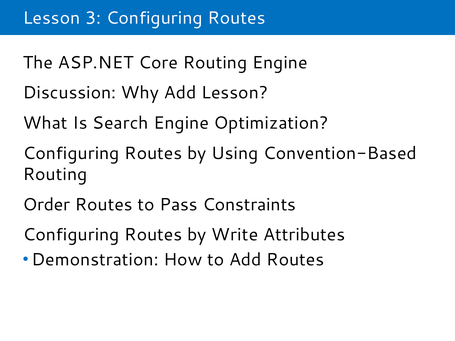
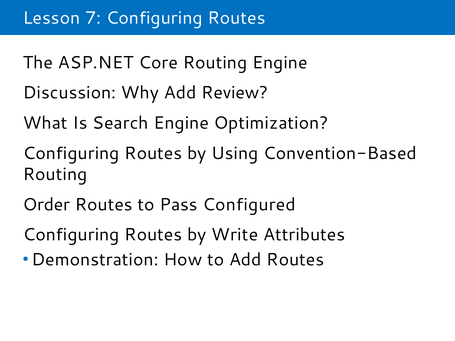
3: 3 -> 7 (93, 18)
Add Lesson: Lesson -> Review (235, 93)
Constraints: Constraints -> Configured (249, 205)
